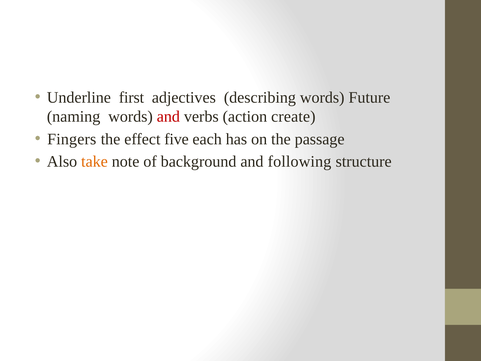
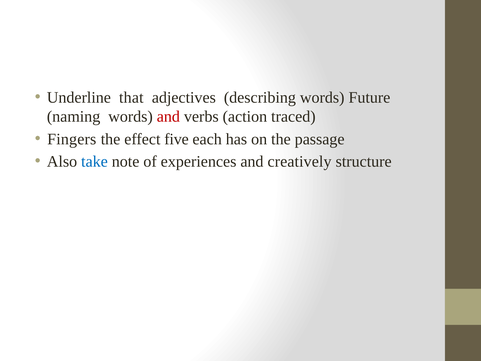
first: first -> that (131, 97)
create: create -> traced (293, 117)
take colour: orange -> blue (94, 161)
background: background -> experiences (199, 161)
following: following -> creatively (300, 161)
